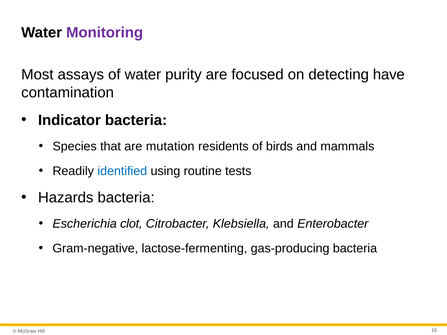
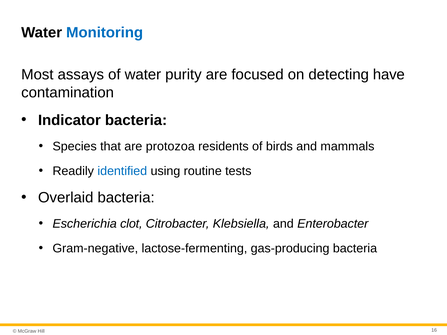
Monitoring colour: purple -> blue (105, 33)
mutation: mutation -> protozoa (170, 146)
Hazards: Hazards -> Overlaid (66, 198)
